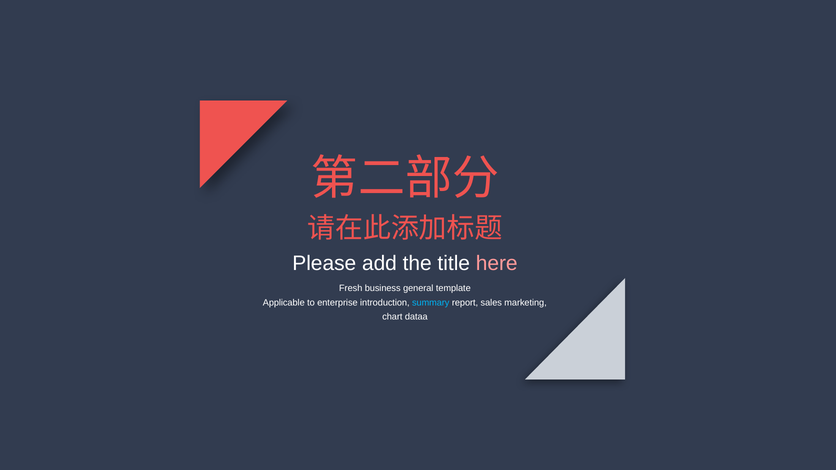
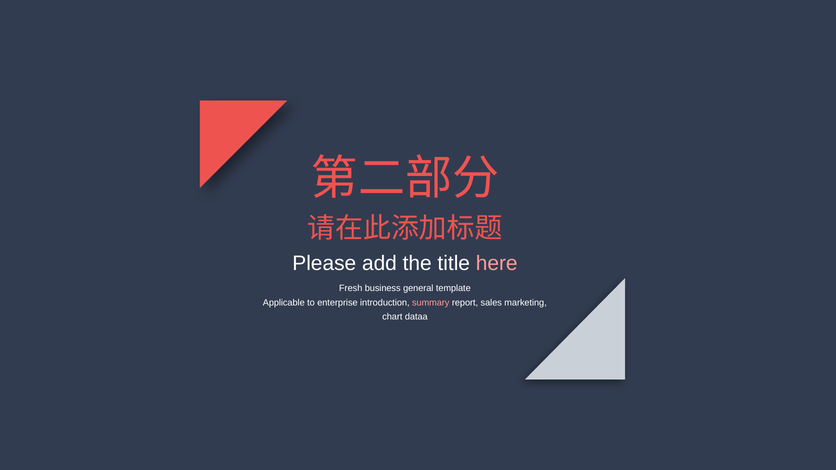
summary colour: light blue -> pink (431, 303)
